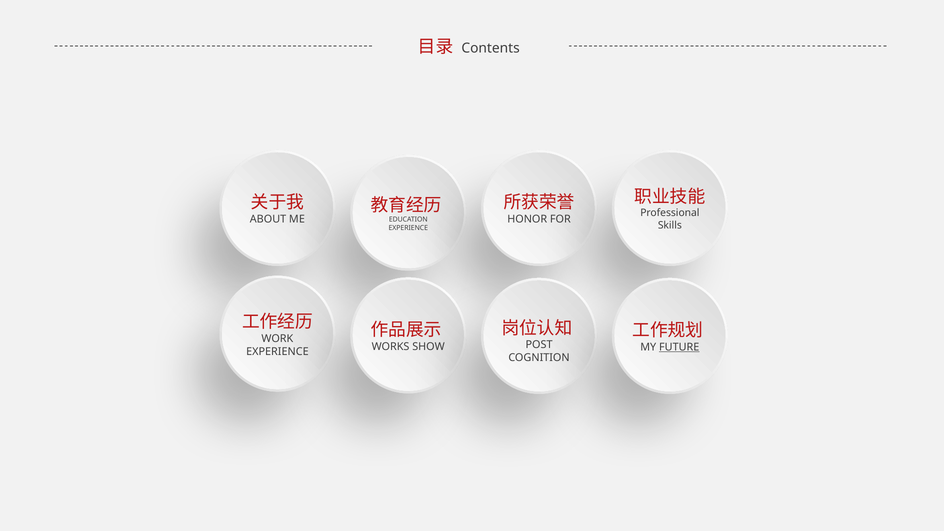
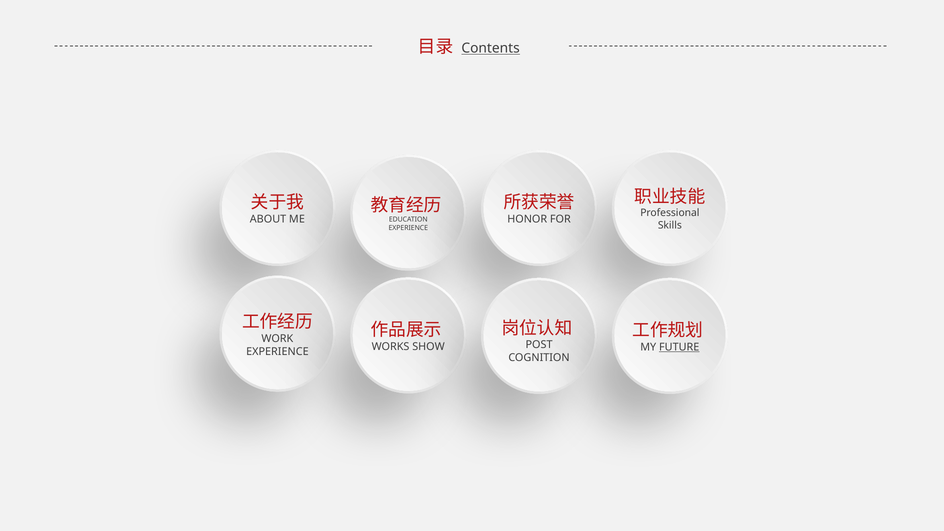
Contents underline: none -> present (491, 48)
